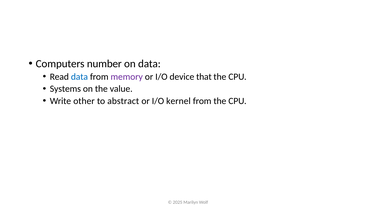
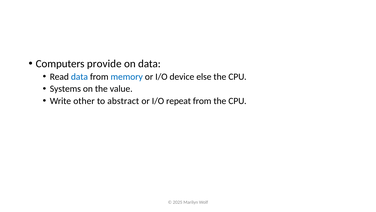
number: number -> provide (104, 64)
memory colour: purple -> blue (127, 77)
that: that -> else (204, 77)
kernel: kernel -> repeat (179, 101)
